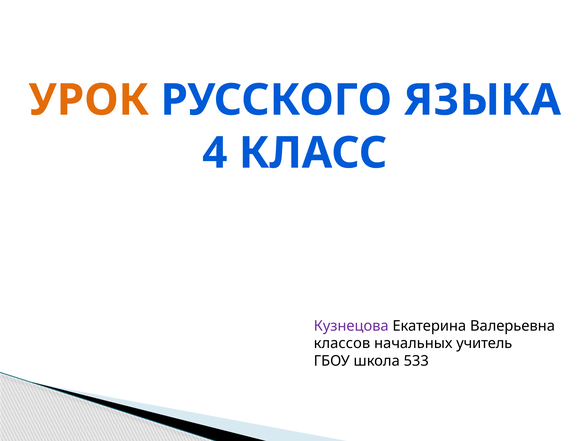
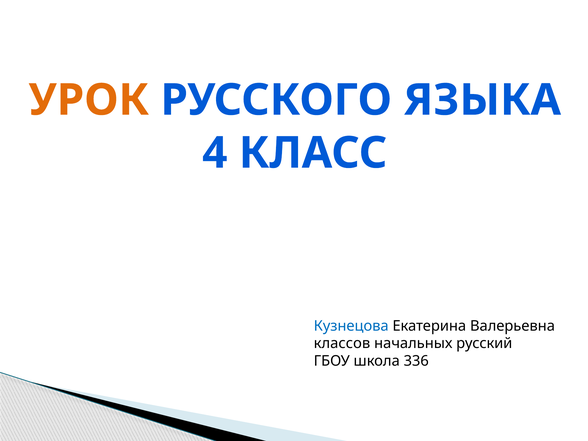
Кузнецова colour: purple -> blue (351, 326)
учитель: учитель -> русский (484, 343)
533: 533 -> 336 (416, 361)
